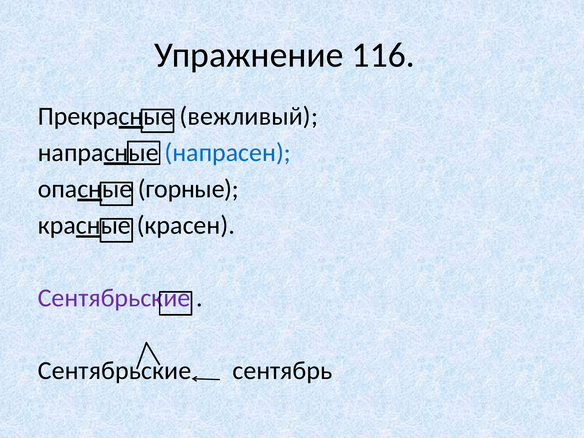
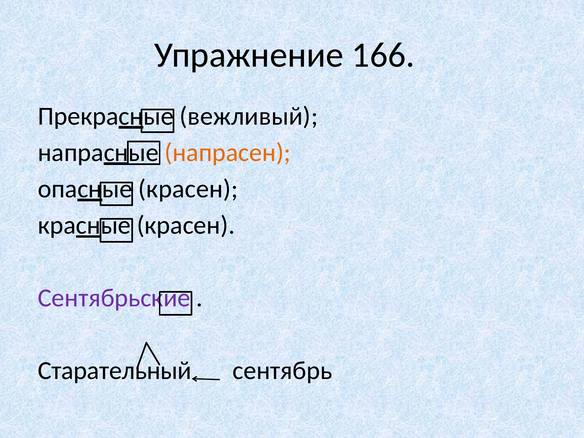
116: 116 -> 166 (383, 55)
напрасен colour: blue -> orange (228, 153)
опасные горные: горные -> красен (188, 189)
Сентябрьские: Сентябрьские -> Старательный (115, 371)
